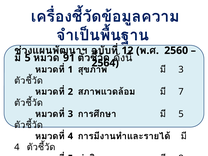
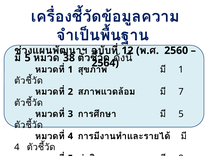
91: 91 -> 38 (69, 58)
3: 3 -> 1 (181, 70)
